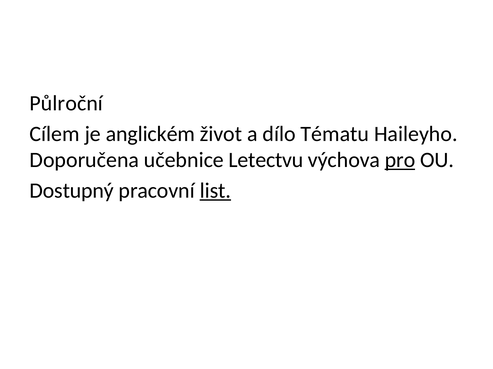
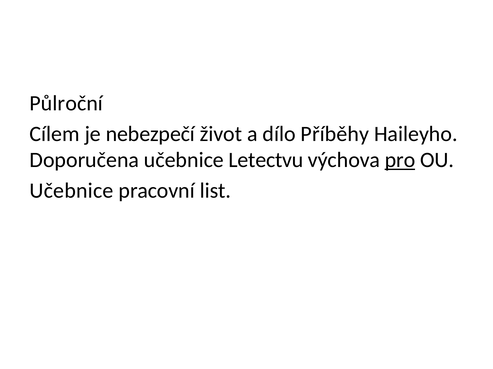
anglickém: anglickém -> nebezpečí (150, 134)
Tématu: Tématu -> Příběhy (335, 134)
Dostupný: Dostupný -> Učebnice (72, 191)
list underline: present -> none (215, 191)
